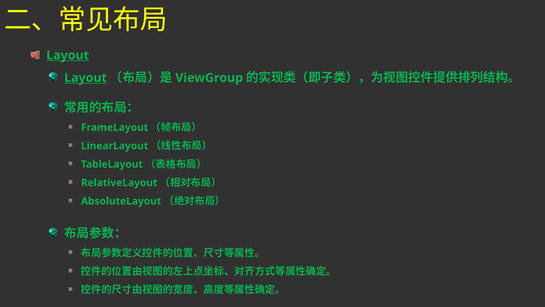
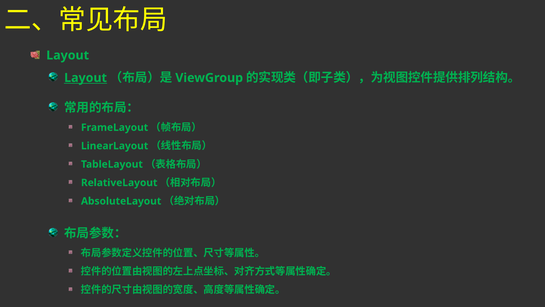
Layout underline: present -> none (68, 55)
